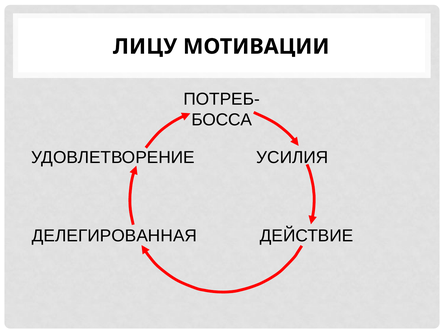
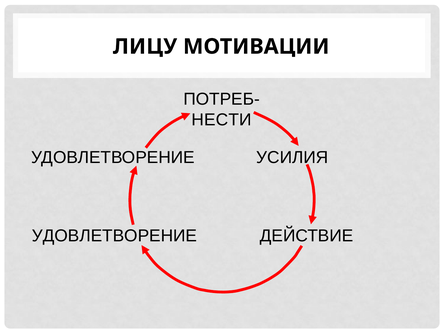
БОССА: БОССА -> НЕСТИ (222, 120)
ДЕЛЕГИРОВАННАЯ: ДЕЛЕГИРОВАННАЯ -> УДОВЛЕТВОРЕНИЕ (114, 236)
